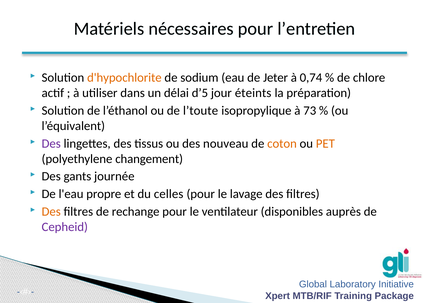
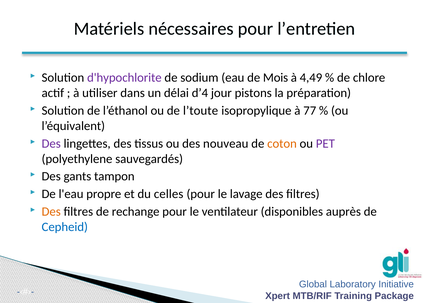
d'hypochlorite colour: orange -> purple (124, 78)
Jeter: Jeter -> Mois (276, 78)
0,74: 0,74 -> 4,49 (311, 78)
d’5: d’5 -> d’4 (200, 93)
éteints: éteints -> pistons (253, 93)
73: 73 -> 77 (310, 111)
PET colour: orange -> purple (325, 143)
changement: changement -> sauvegardés (149, 159)
journée: journée -> tampon (114, 176)
Cepheid colour: purple -> blue (65, 227)
